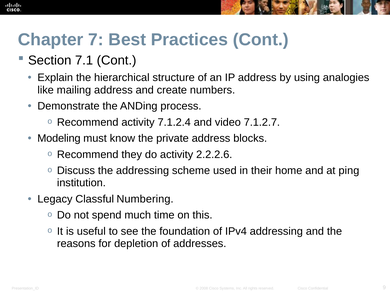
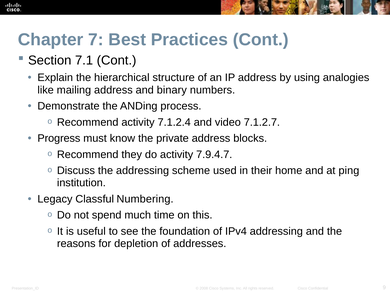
create: create -> binary (172, 90)
Modeling: Modeling -> Progress (59, 139)
2.2.2.6: 2.2.2.6 -> 7.9.4.7 (214, 155)
